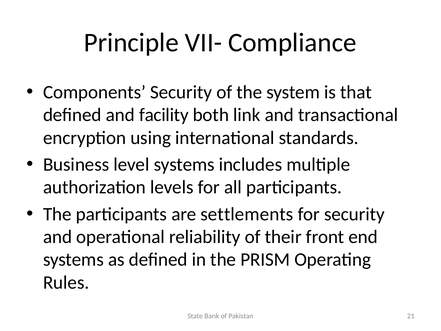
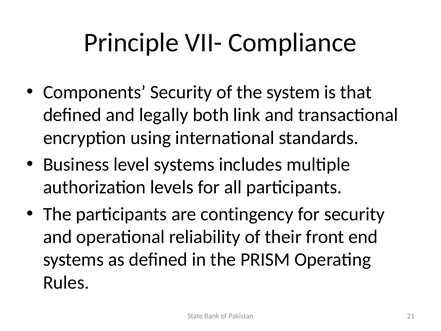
facility: facility -> legally (164, 115)
settlements: settlements -> contingency (247, 214)
